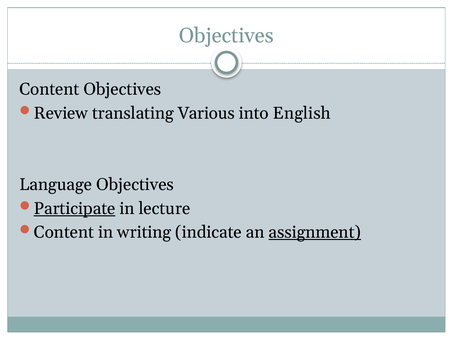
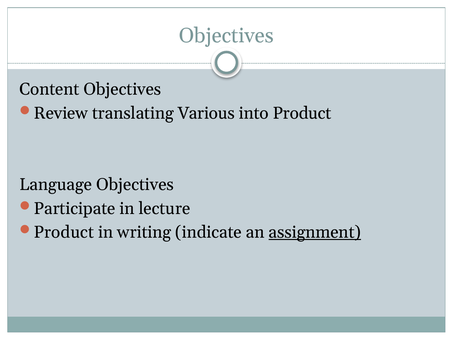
into English: English -> Product (302, 113)
Participate underline: present -> none (75, 208)
Content: Content -> Product (64, 232)
